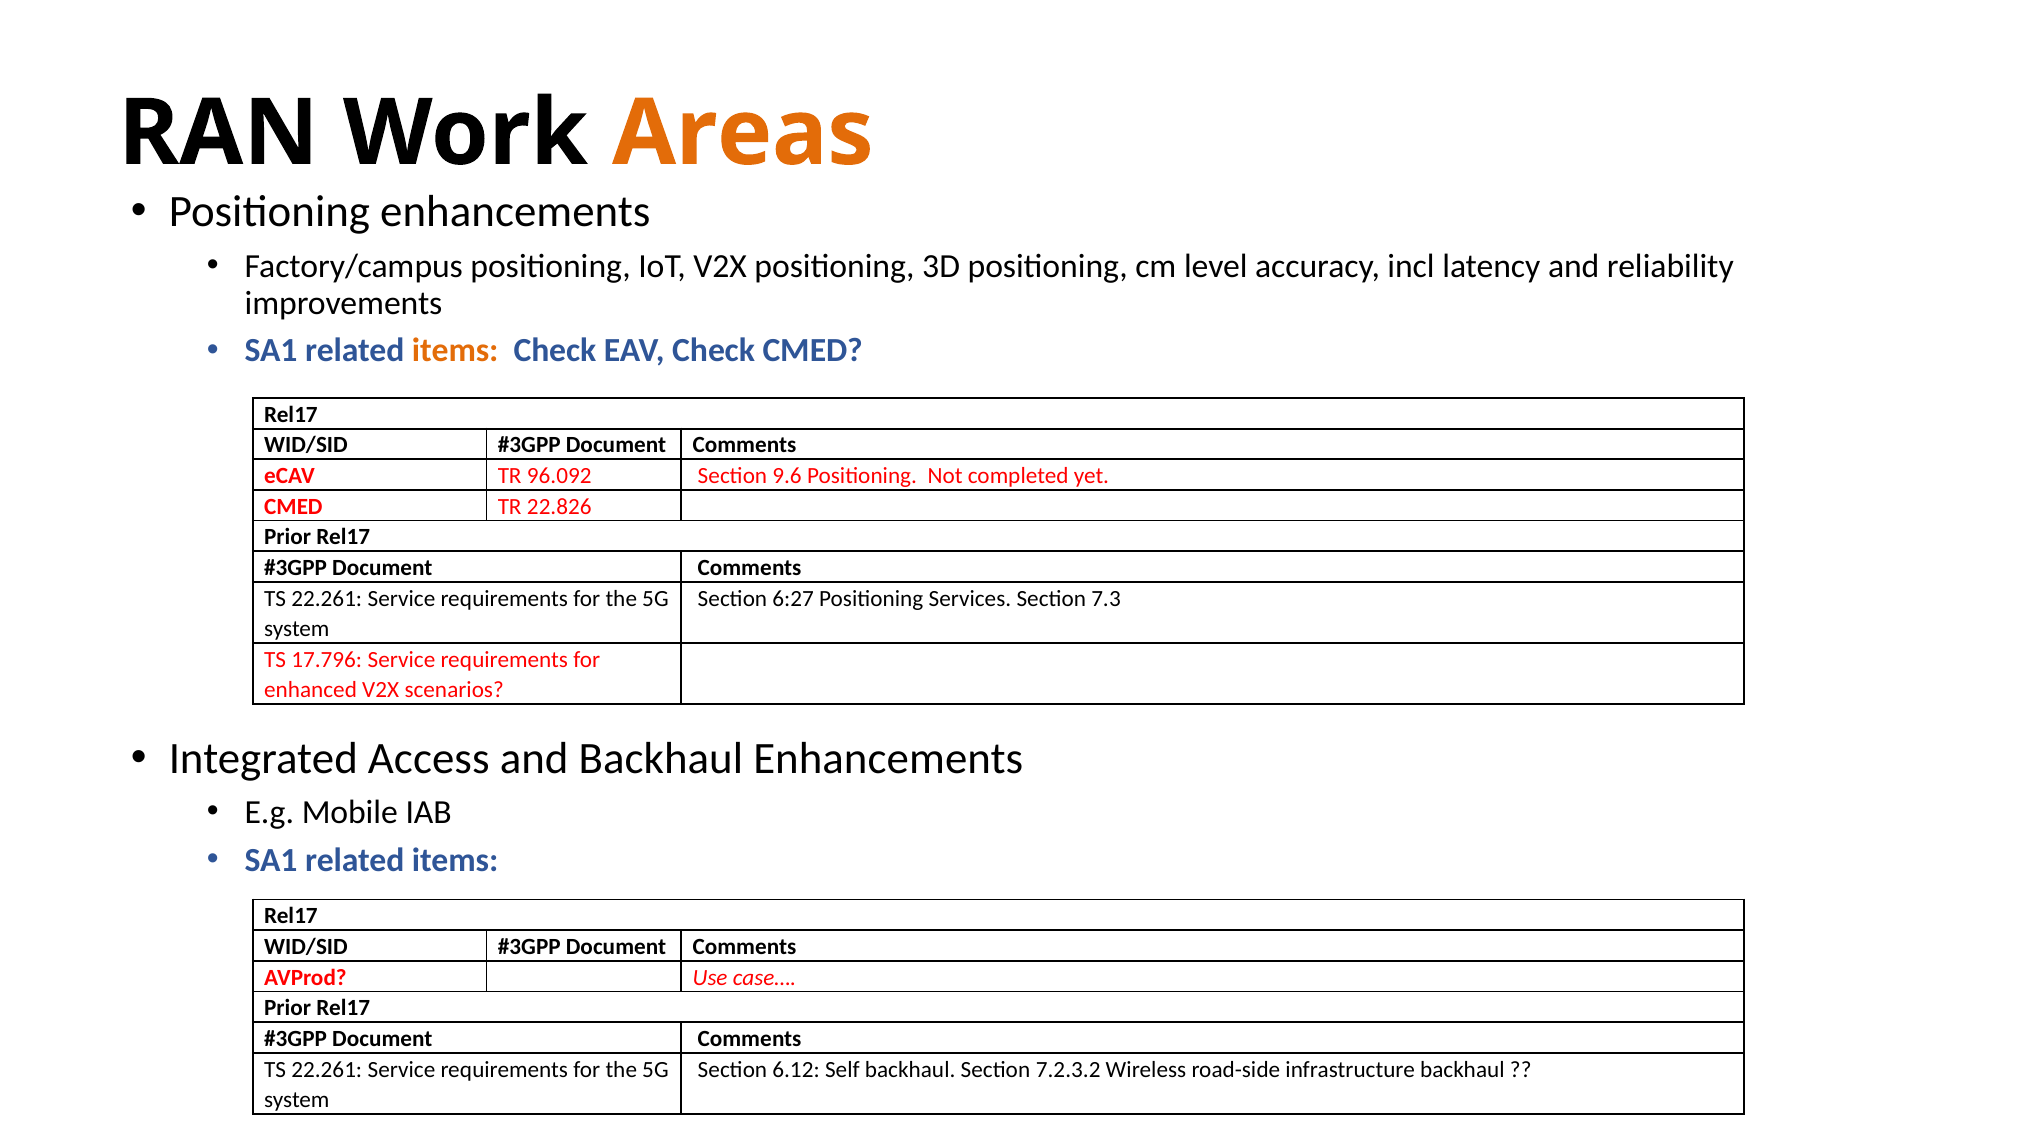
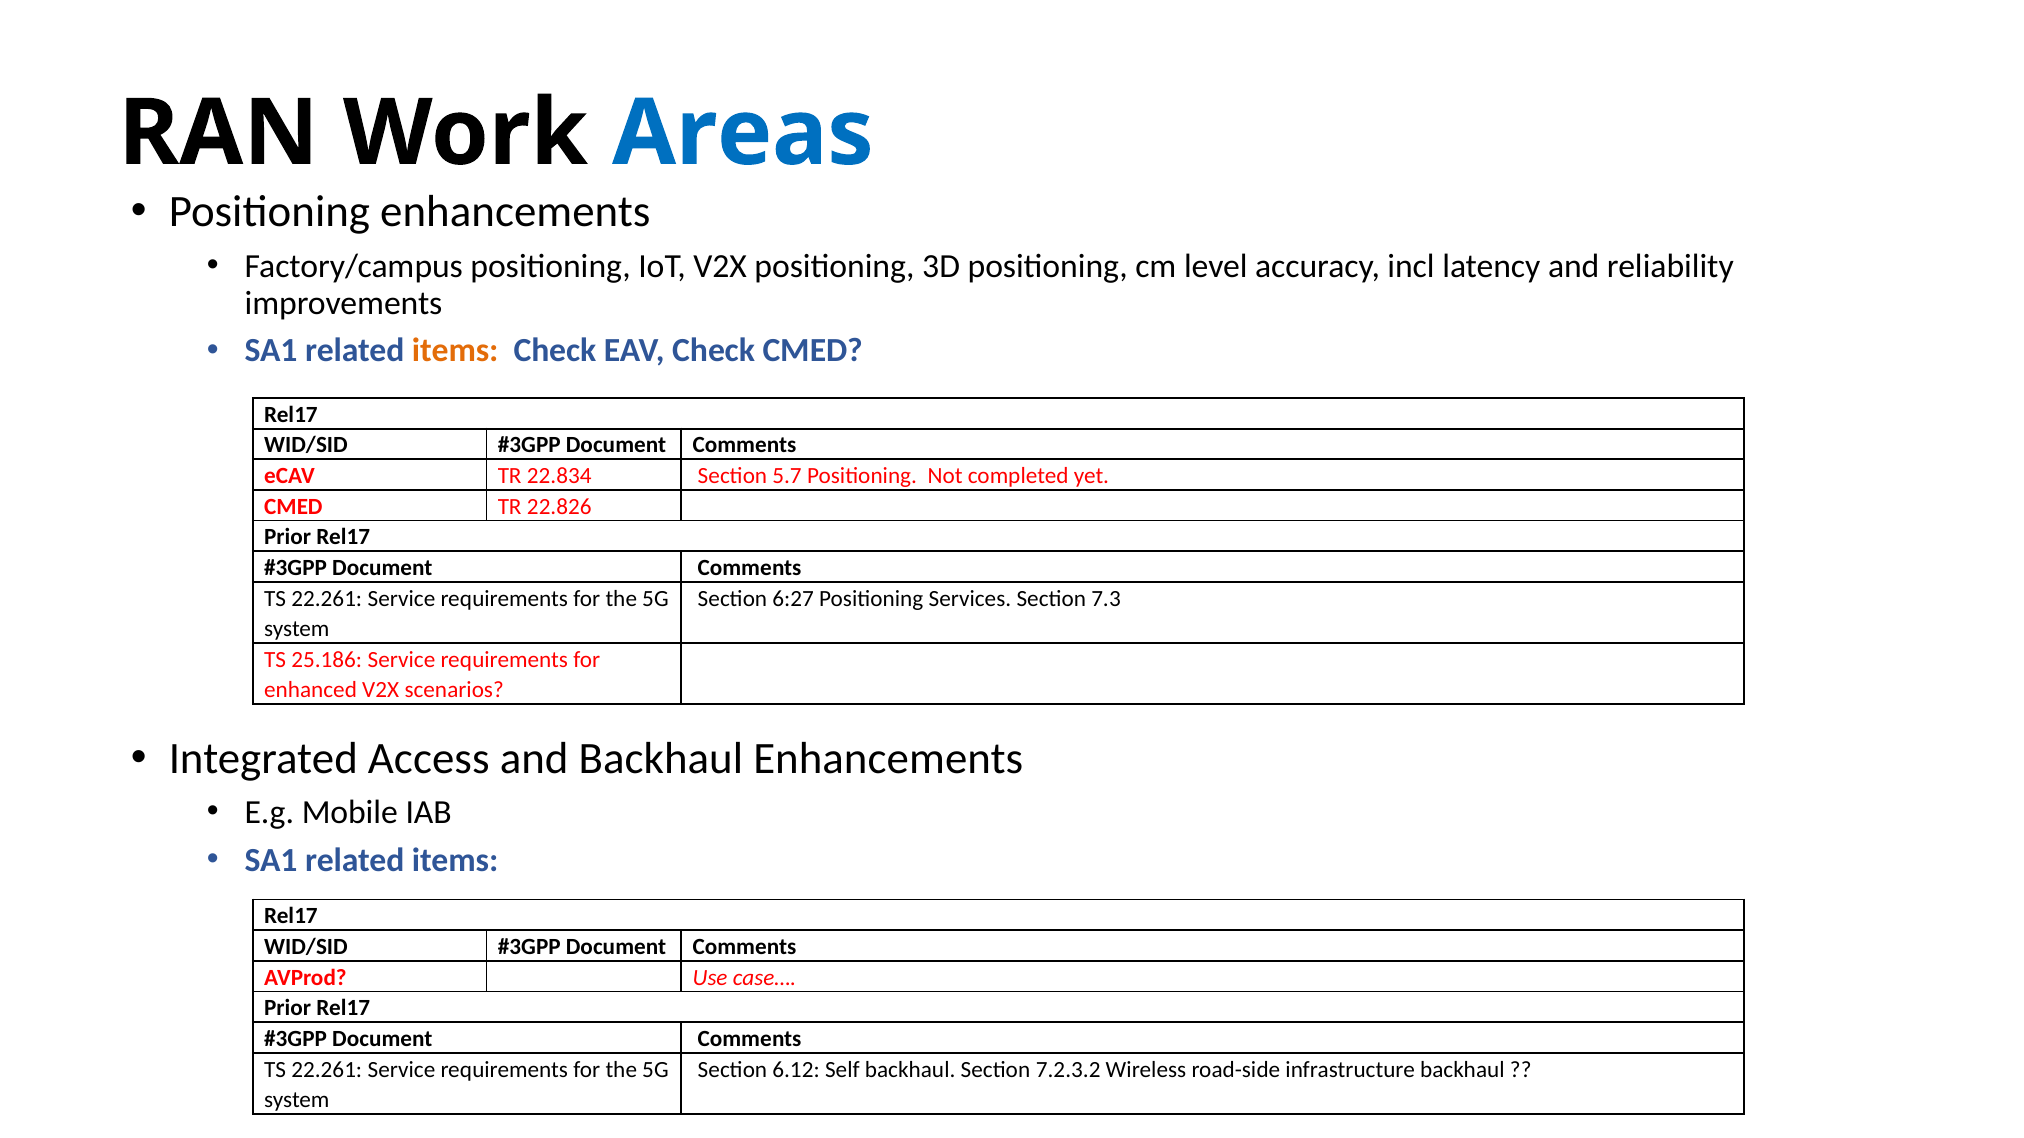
Areas colour: orange -> blue (743, 133)
96.092: 96.092 -> 22.834 (559, 476)
9.6: 9.6 -> 5.7 (787, 476)
17.796: 17.796 -> 25.186 (327, 660)
